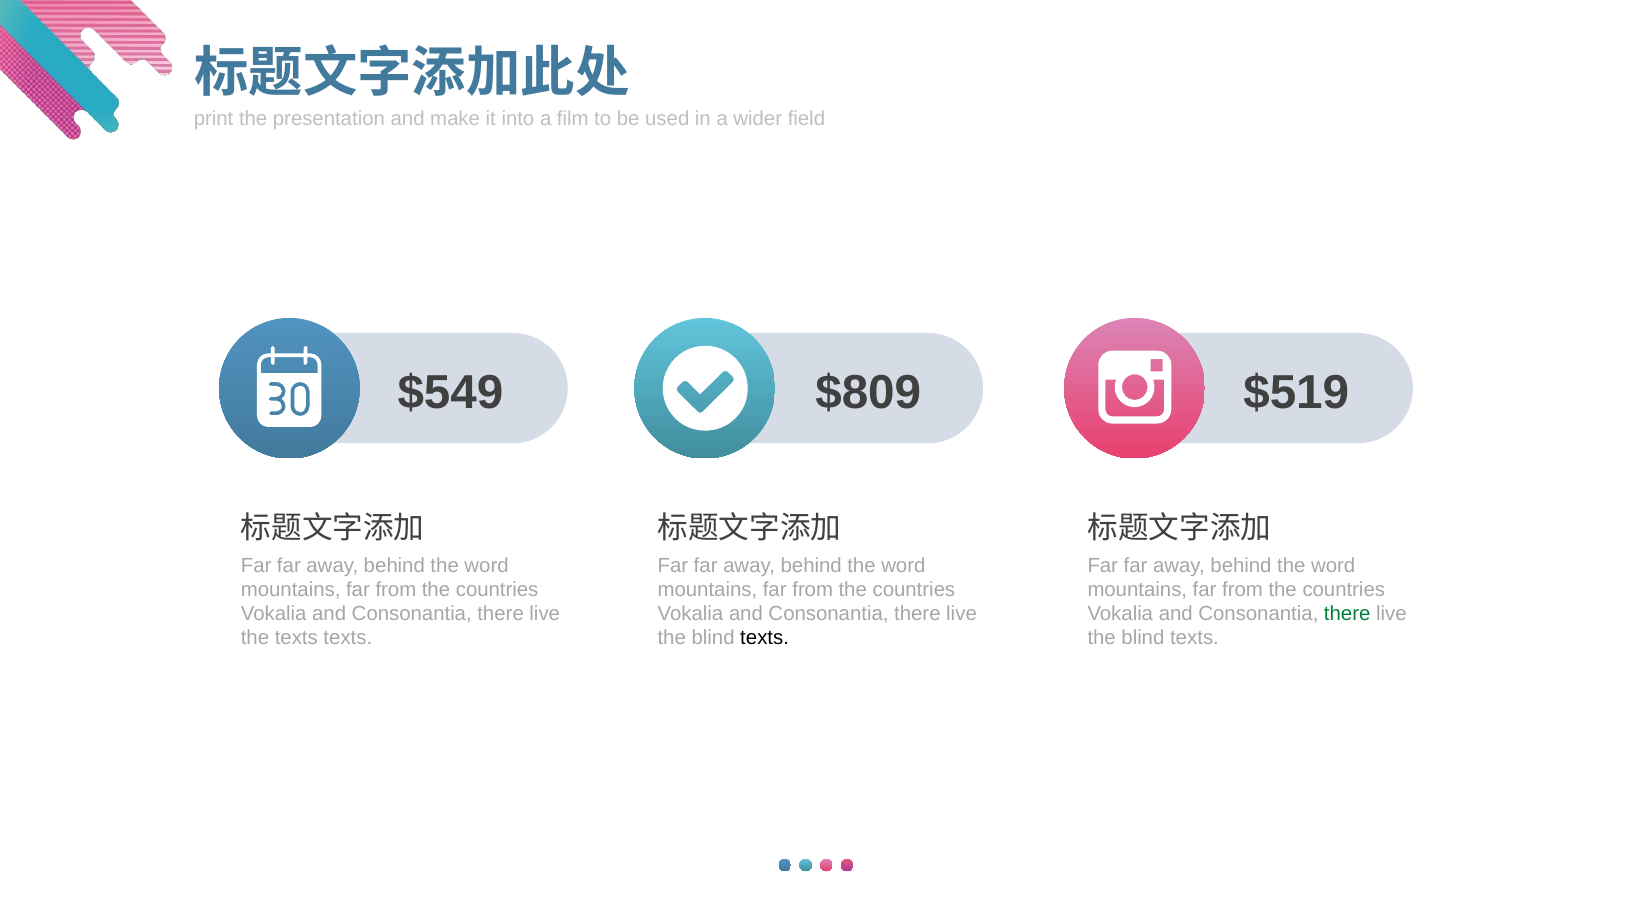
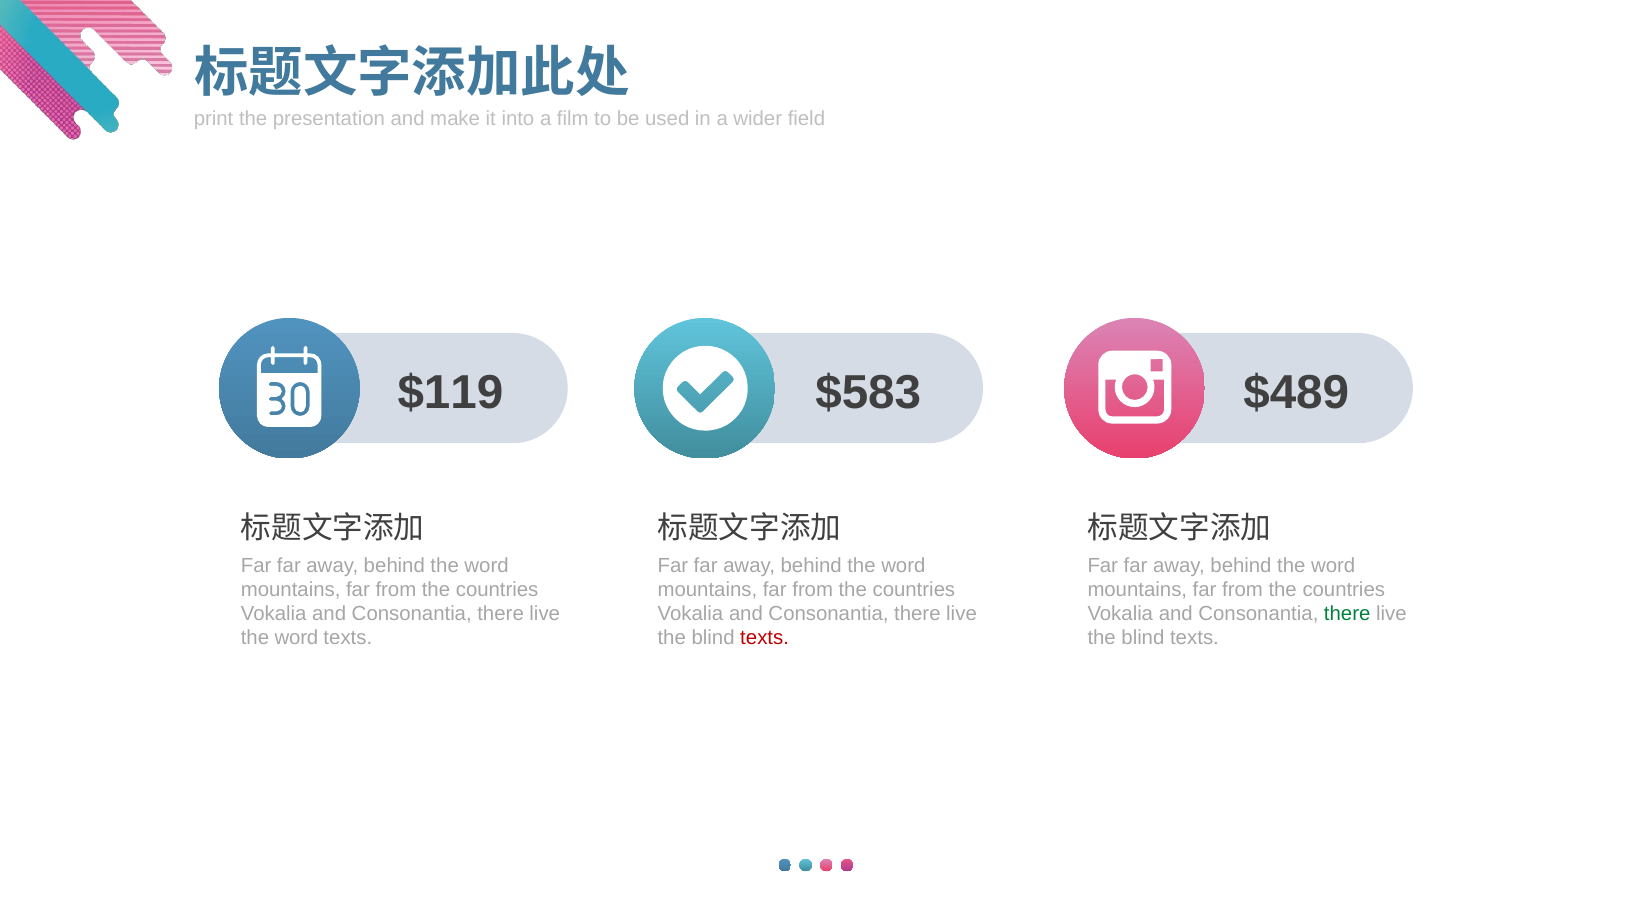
$549: $549 -> $119 (450, 393)
$809: $809 -> $583 (868, 393)
$519: $519 -> $489 (1296, 393)
texts: texts -> word (296, 637)
texts colour: black -> red (765, 637)
